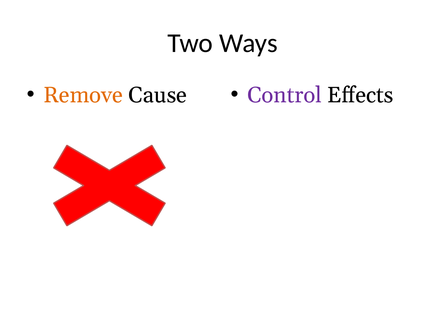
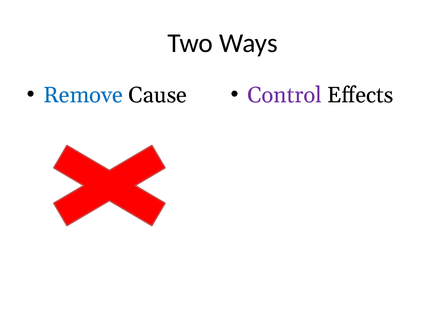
Remove colour: orange -> blue (83, 95)
